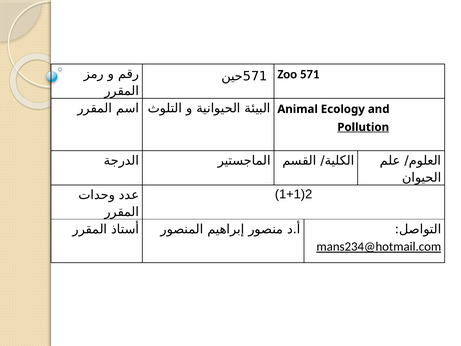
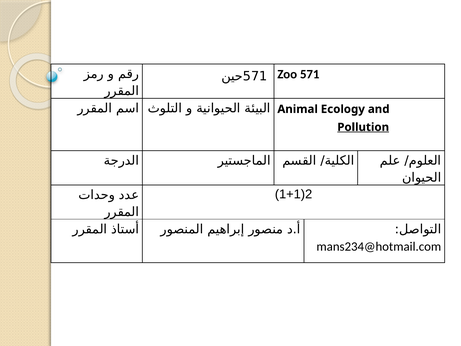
mans234@hotmail.com underline: present -> none (379, 247)
